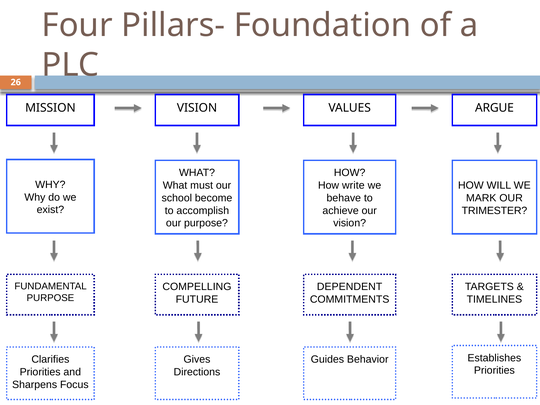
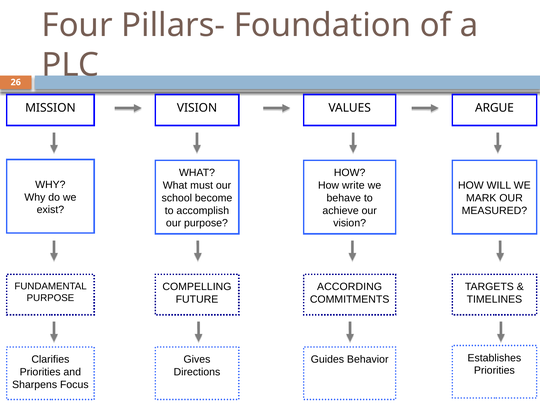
TRIMESTER: TRIMESTER -> MEASURED (494, 211)
DEPENDENT: DEPENDENT -> ACCORDING (350, 287)
